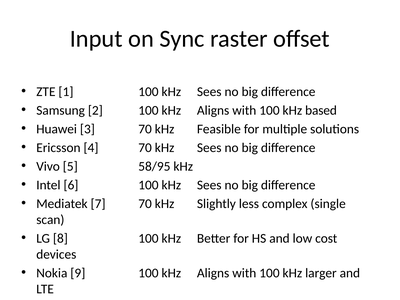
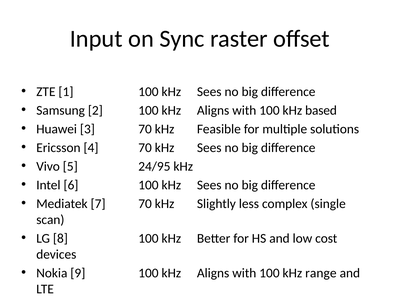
58/95: 58/95 -> 24/95 (154, 166)
larger: larger -> range (321, 273)
